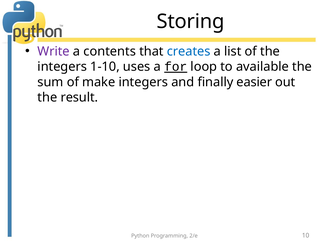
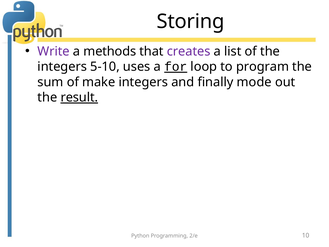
contents: contents -> methods (110, 51)
creates colour: blue -> purple (189, 51)
1-10: 1-10 -> 5-10 (105, 67)
available: available -> program (263, 67)
easier: easier -> mode (254, 82)
result underline: none -> present (79, 97)
